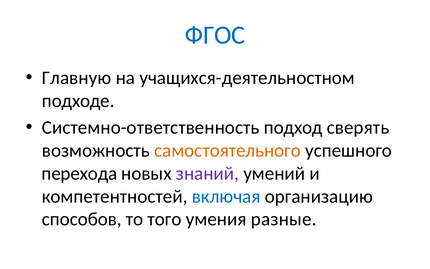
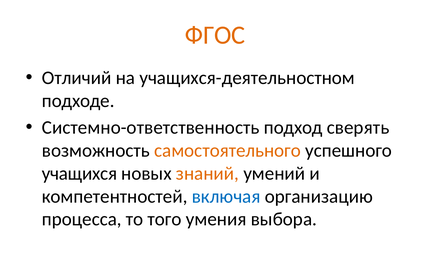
ФГОС colour: blue -> orange (215, 35)
Главную: Главную -> Отличий (77, 78)
перехода: перехода -> учащихся (80, 173)
знаний colour: purple -> orange (208, 173)
способов: способов -> процесса (82, 219)
разные: разные -> выбора (284, 219)
